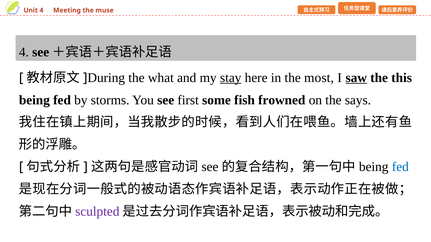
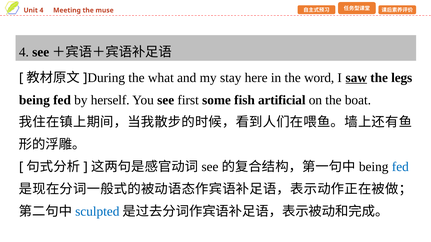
stay underline: present -> none (231, 78)
most: most -> word (319, 78)
this: this -> legs (402, 78)
storms: storms -> herself (110, 100)
frowned: frowned -> artificial (282, 100)
says: says -> boat (358, 100)
sculpted colour: purple -> blue (97, 212)
